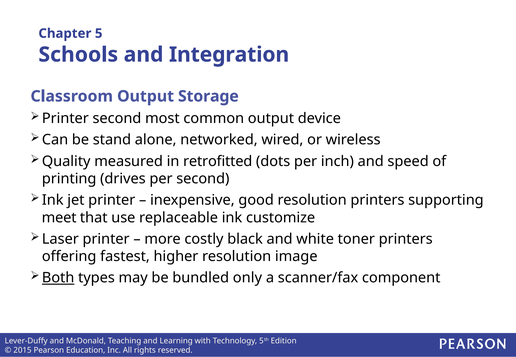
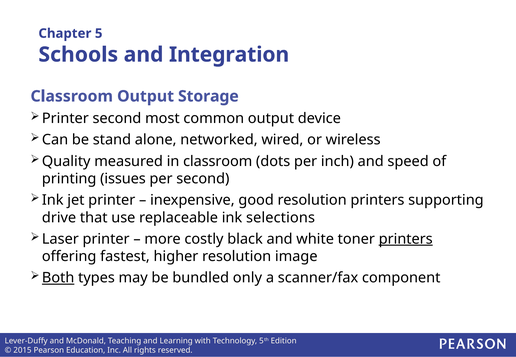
in retrofitted: retrofitted -> classroom (218, 161)
drives: drives -> issues (123, 179)
meet: meet -> drive (59, 218)
customize: customize -> selections (281, 218)
printers underline: none -> present (406, 239)
